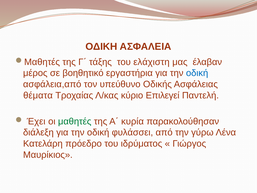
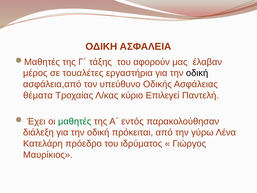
ελάχιστη: ελάχιστη -> αφορούν (152, 62)
βοηθητικό: βοηθητικό -> τουαλέτες (83, 73)
οδική colour: blue -> black (197, 73)
κυρία: κυρία -> εντός (132, 121)
φυλάσσει: φυλάσσει -> πρόκειται (132, 132)
